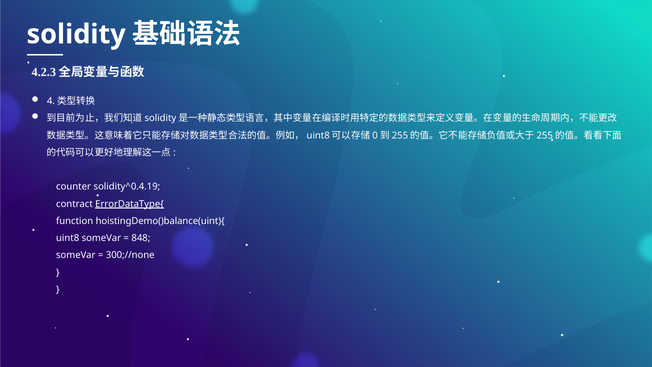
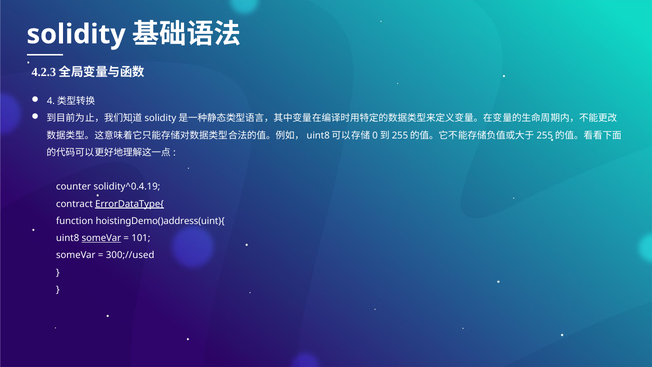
hoistingDemo()balance(uint){: hoistingDemo()balance(uint){ -> hoistingDemo()address(uint){ (160, 221)
someVar underline: none -> present (101, 238)
848: 848 -> 101 (141, 238)
300;//none: 300;//none -> 300;//used (130, 255)
